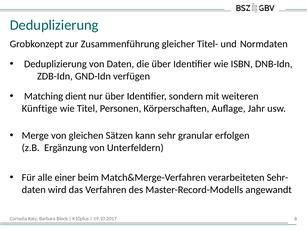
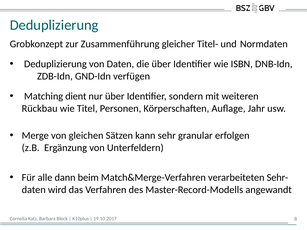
Künftige: Künftige -> Rückbau (40, 109)
einer: einer -> dann (65, 178)
